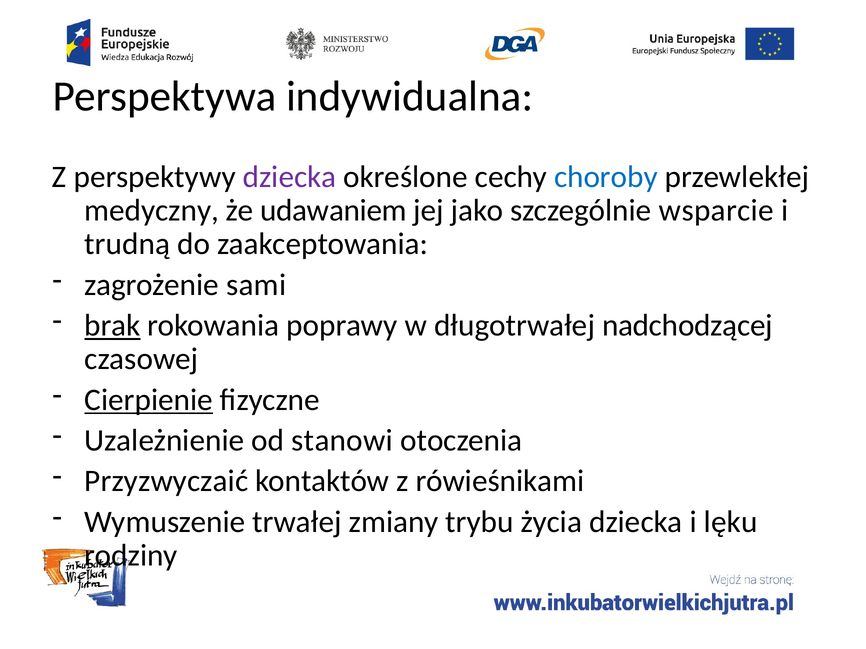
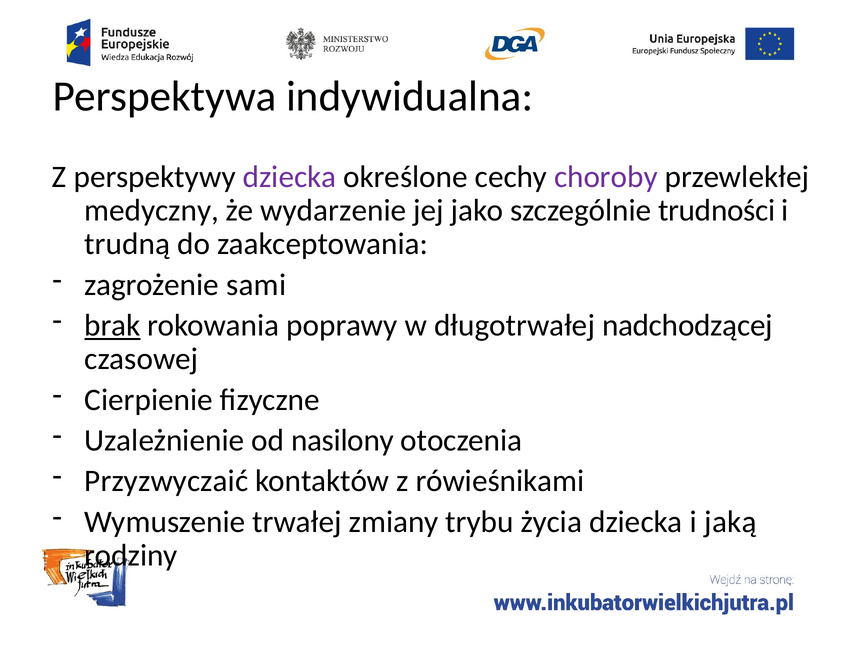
choroby colour: blue -> purple (606, 177)
udawaniem: udawaniem -> wydarzenie (333, 211)
wsparcie: wsparcie -> trudności (717, 211)
Cierpienie underline: present -> none (149, 400)
stanowi: stanowi -> nasilony (342, 441)
lęku: lęku -> jaką (731, 522)
